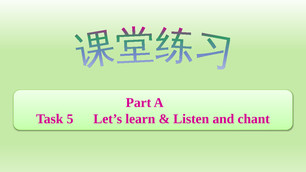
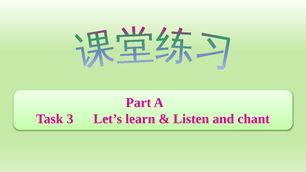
5: 5 -> 3 (70, 119)
